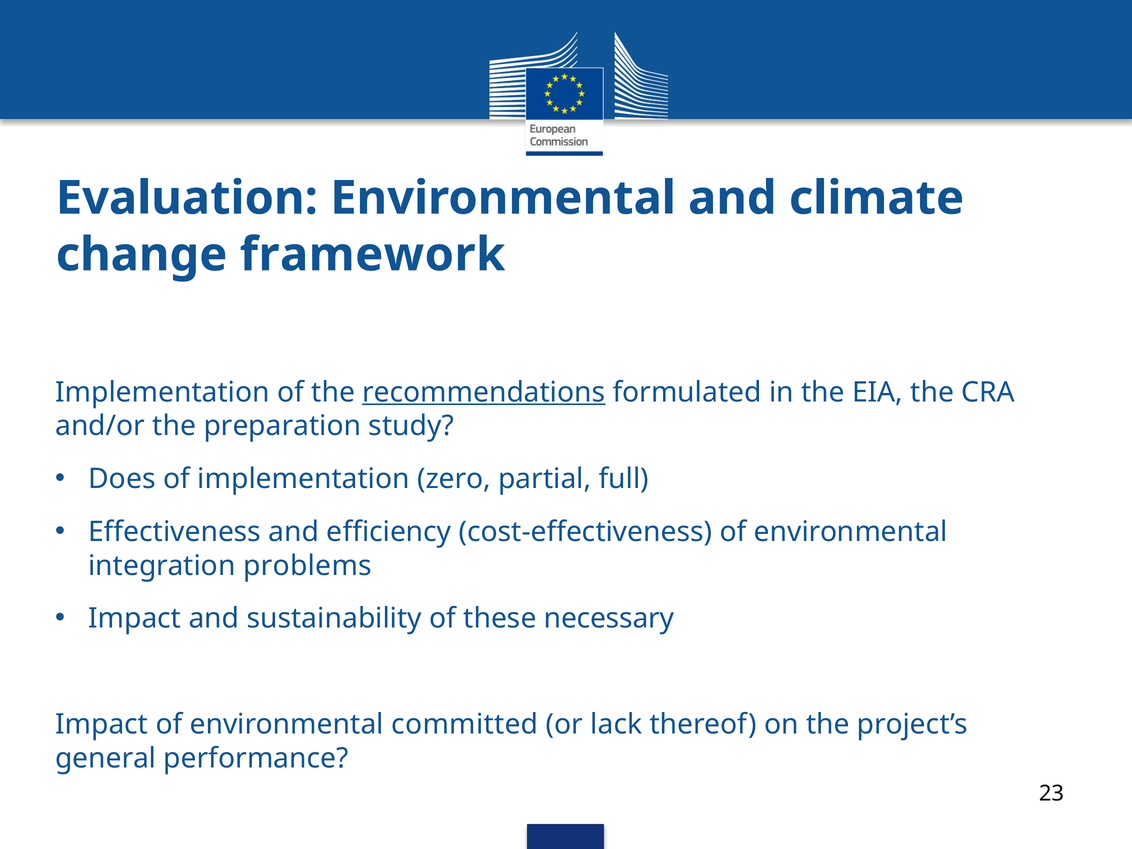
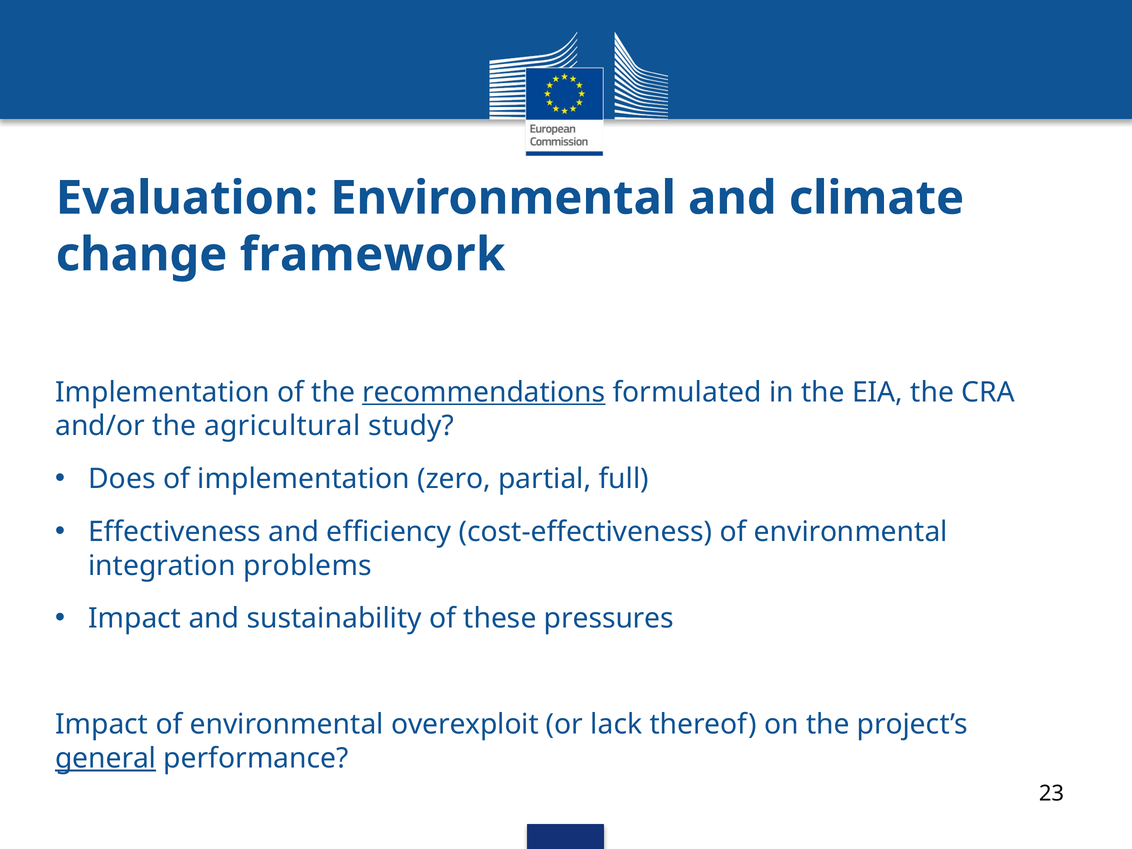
preparation: preparation -> agricultural (282, 426)
necessary: necessary -> pressures (609, 619)
committed: committed -> overexploit (465, 724)
general underline: none -> present (106, 758)
